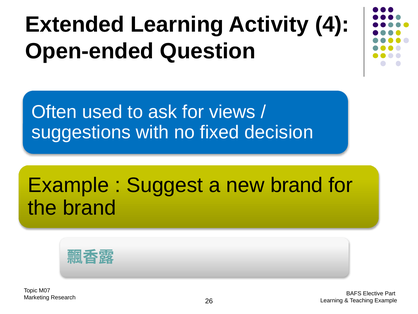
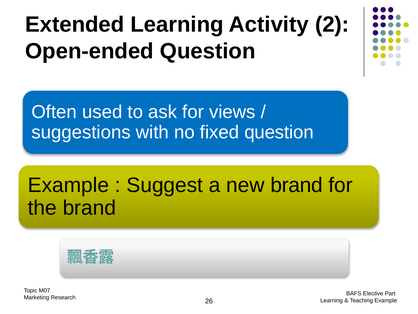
4: 4 -> 2 (332, 25)
fixed decision: decision -> question (279, 132)
